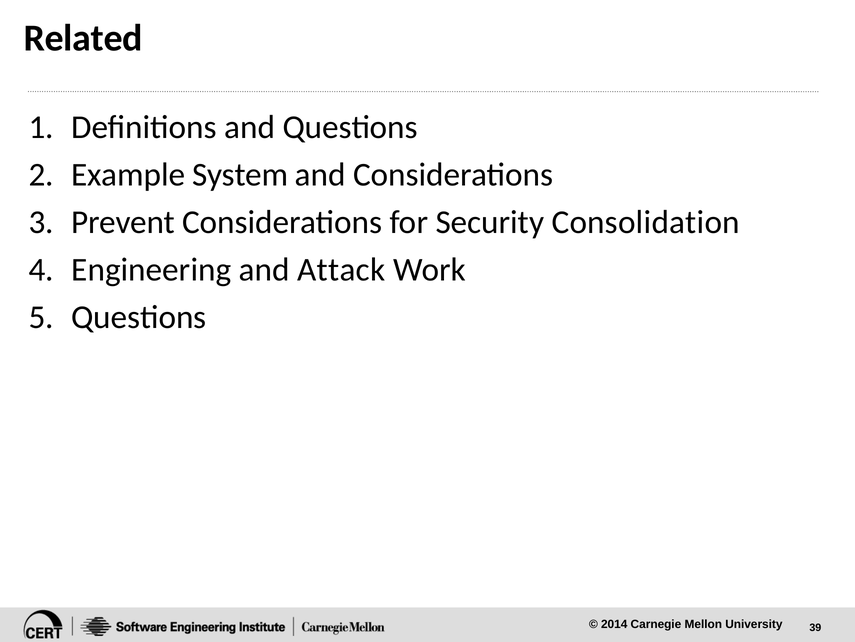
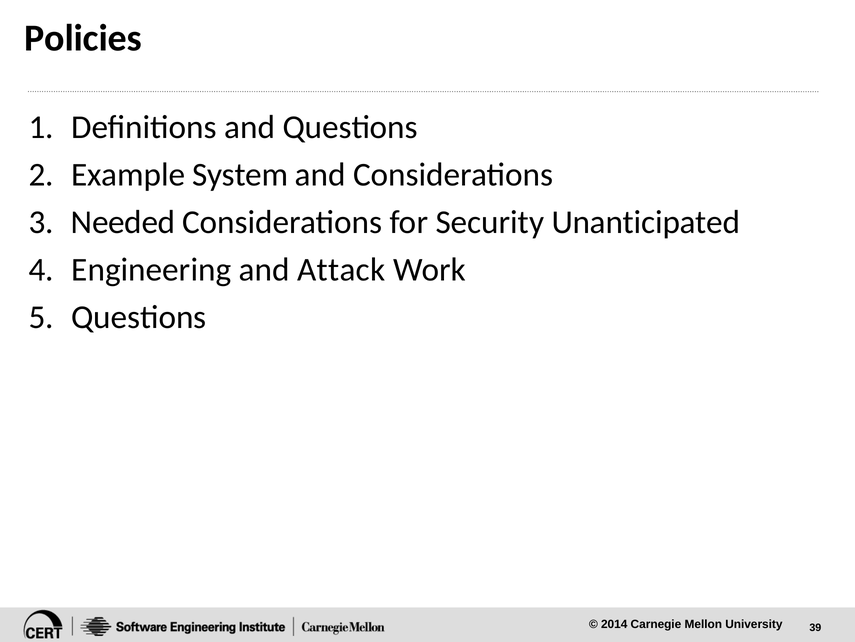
Related: Related -> Policies (83, 38)
Prevent: Prevent -> Needed (123, 222)
Consolidation: Consolidation -> Unanticipated (646, 222)
